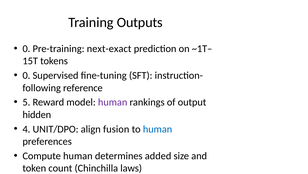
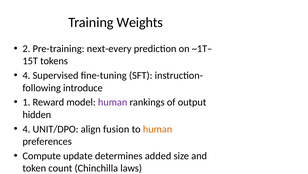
Outputs: Outputs -> Weights (140, 22)
0: 0 -> 2 (26, 48)
next-exact: next-exact -> next-every (109, 48)
0: 0 -> 4 (26, 75)
reference: reference -> introduce (83, 88)
5: 5 -> 1 (26, 102)
human colour: blue -> orange (158, 129)
Compute human: human -> update (78, 155)
